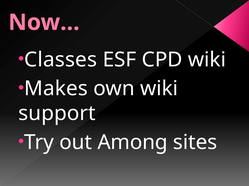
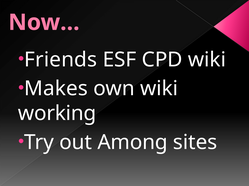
Classes: Classes -> Friends (61, 60)
support: support -> working (57, 114)
